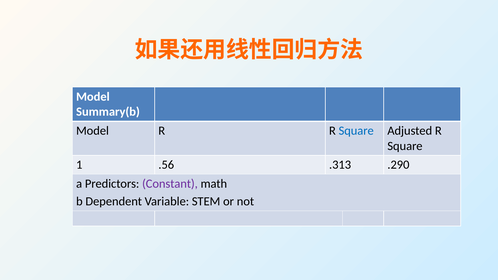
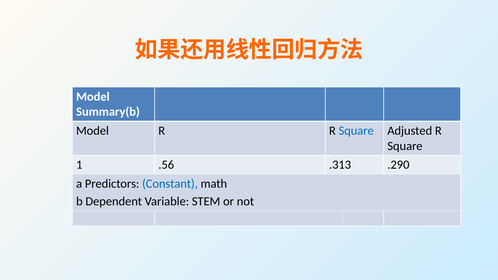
Constant colour: purple -> blue (170, 184)
